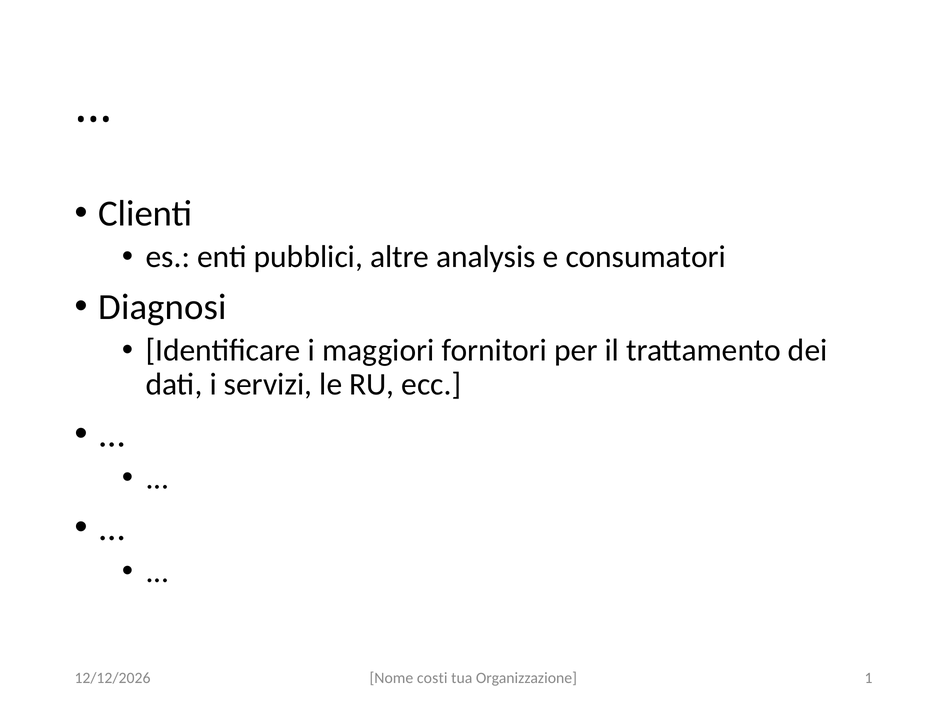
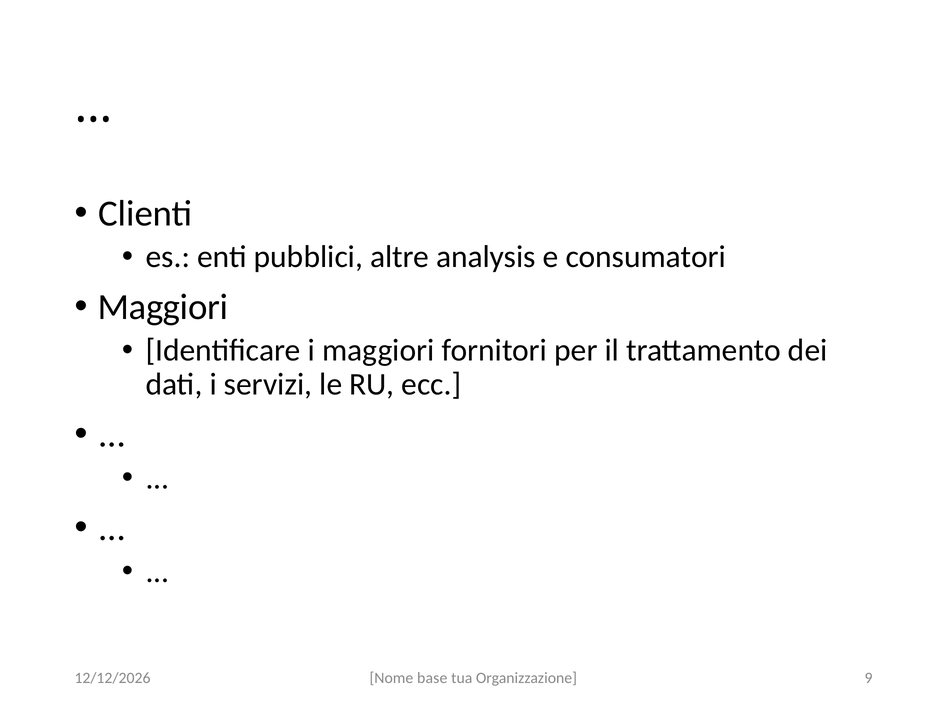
Diagnosi: Diagnosi -> Maggiori (163, 307)
costi: costi -> base (432, 678)
1: 1 -> 9 (869, 678)
